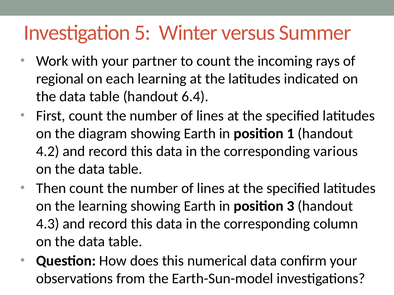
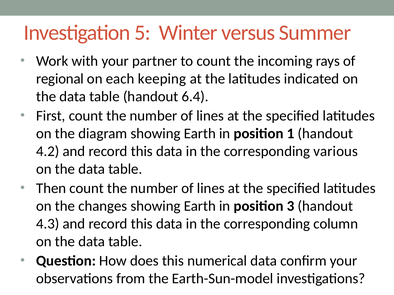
each learning: learning -> keeping (162, 79)
the learning: learning -> changes (103, 206)
